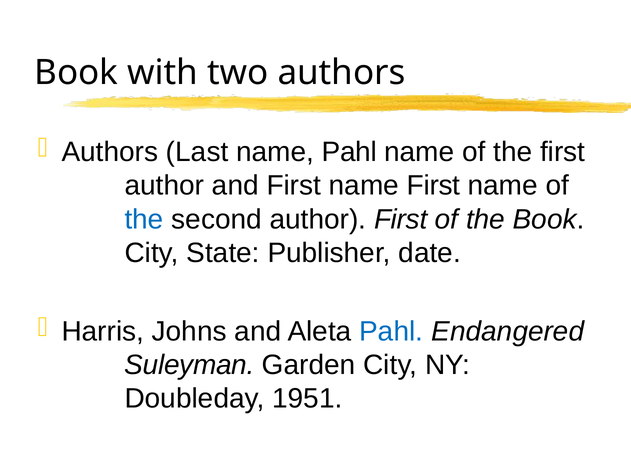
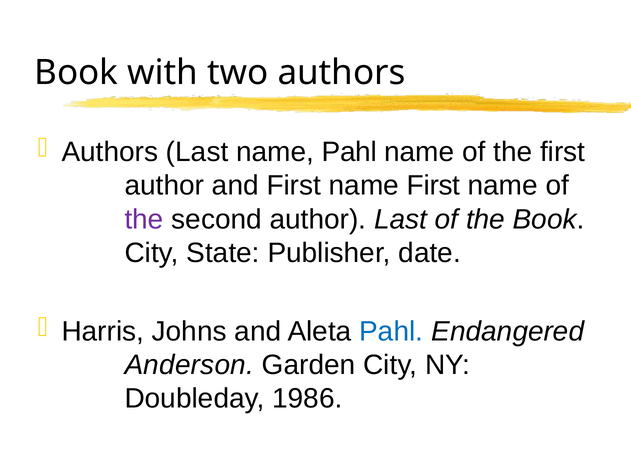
the colour: blue -> purple (144, 219)
author First: First -> Last (401, 219)
Suleyman: Suleyman -> Anderson (189, 365)
1951: 1951 -> 1986 (307, 399)
